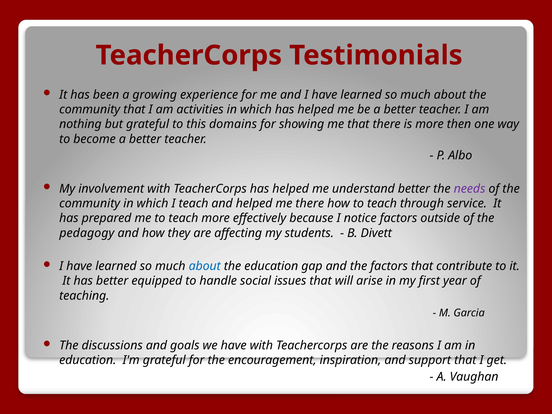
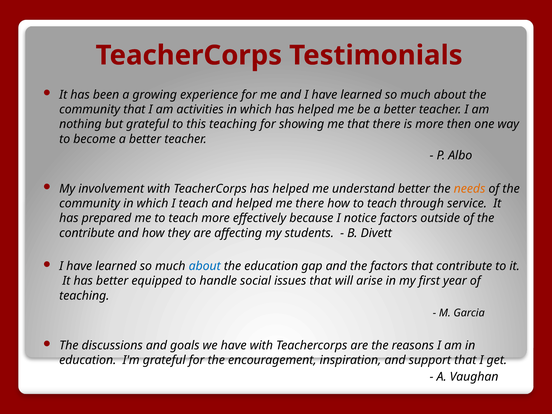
this domains: domains -> teaching (233, 124)
needs colour: purple -> orange (470, 189)
pedagogy: pedagogy -> contribute (87, 233)
